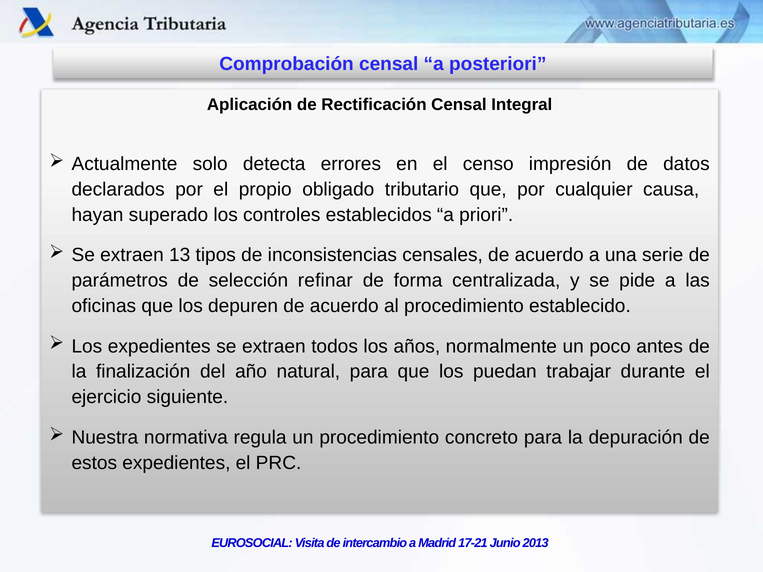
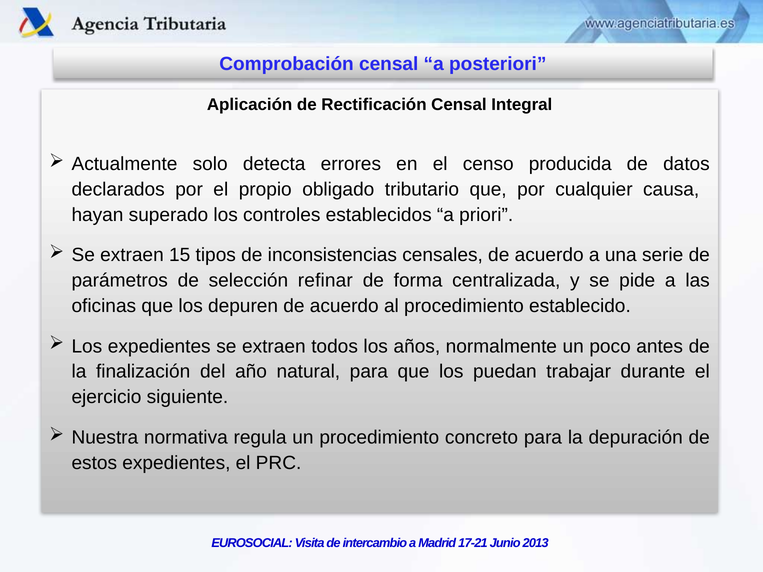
impresión: impresión -> producida (570, 164)
13: 13 -> 15 (180, 255)
